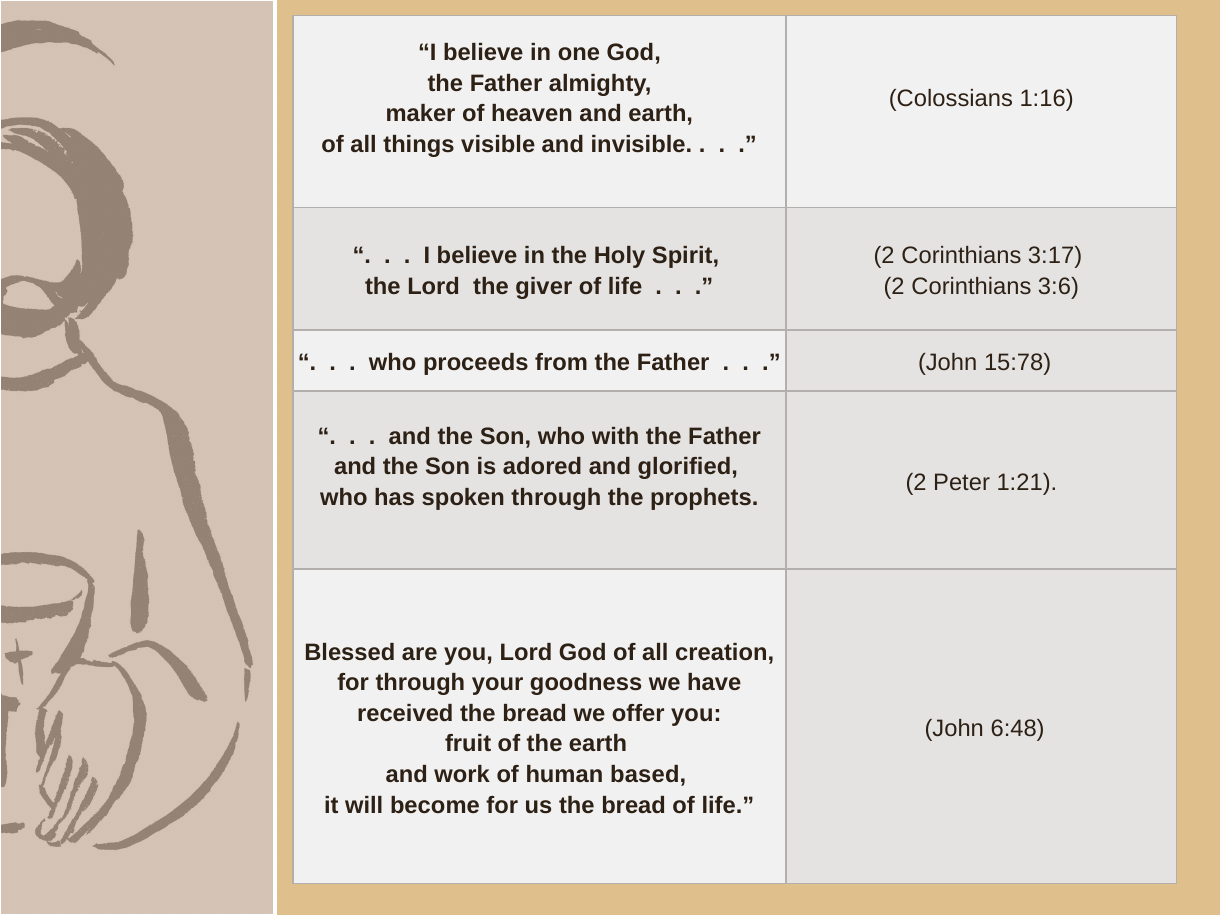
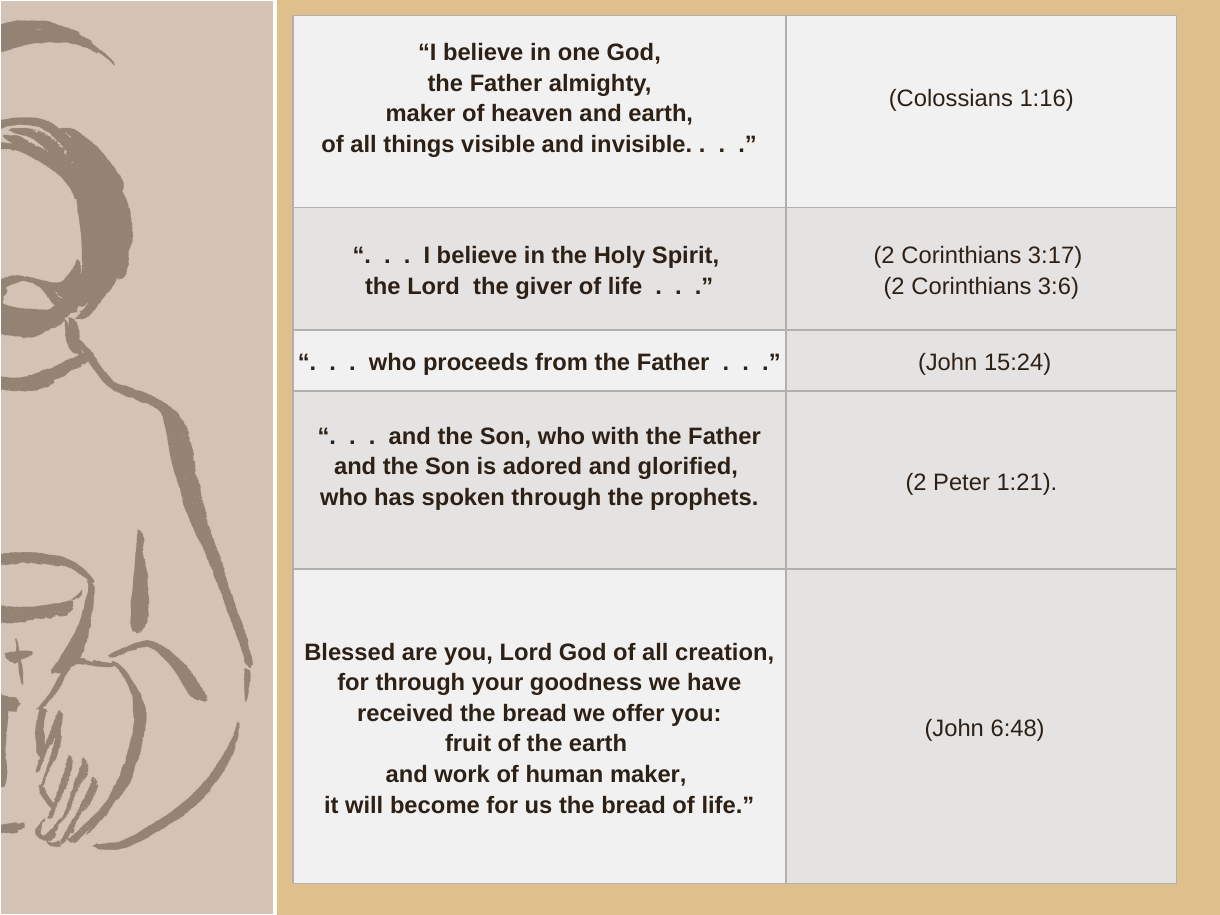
15:78: 15:78 -> 15:24 (1018, 363)
human based: based -> maker (648, 775)
